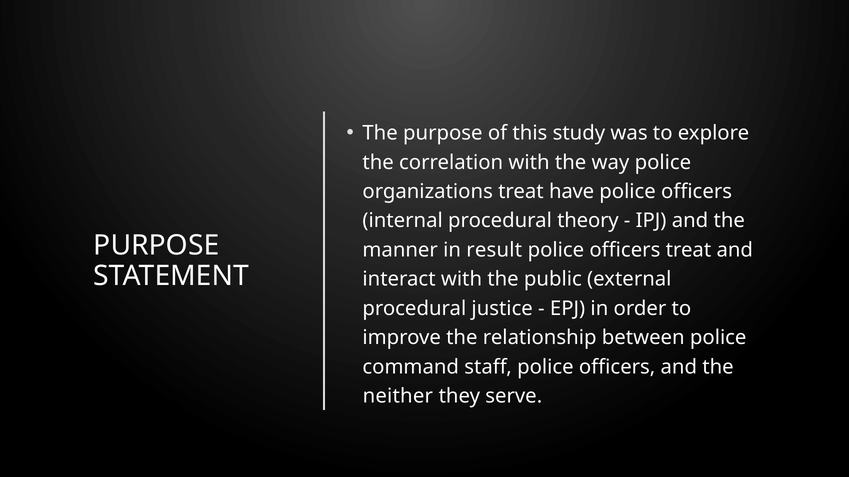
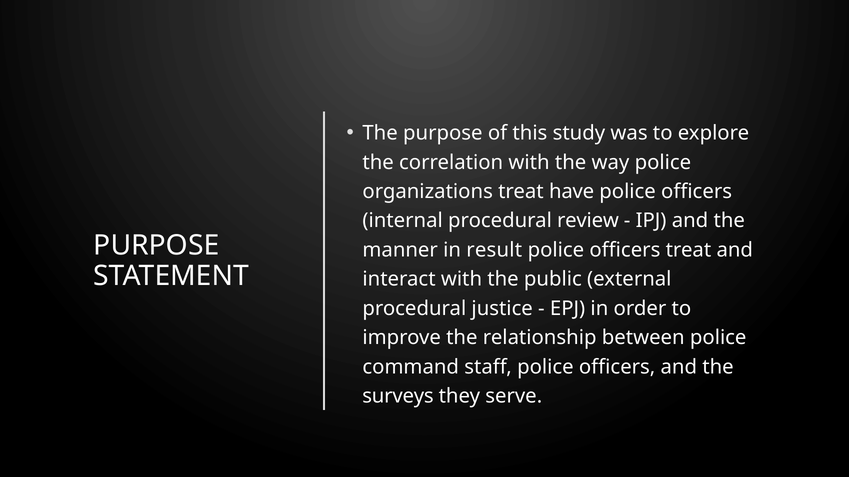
theory: theory -> review (588, 221)
neither: neither -> surveys (398, 397)
